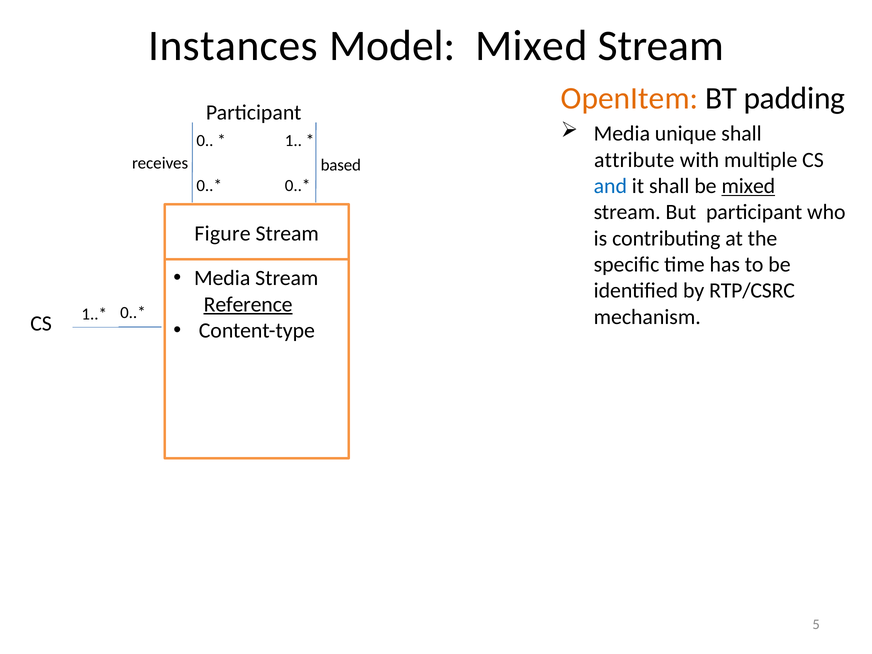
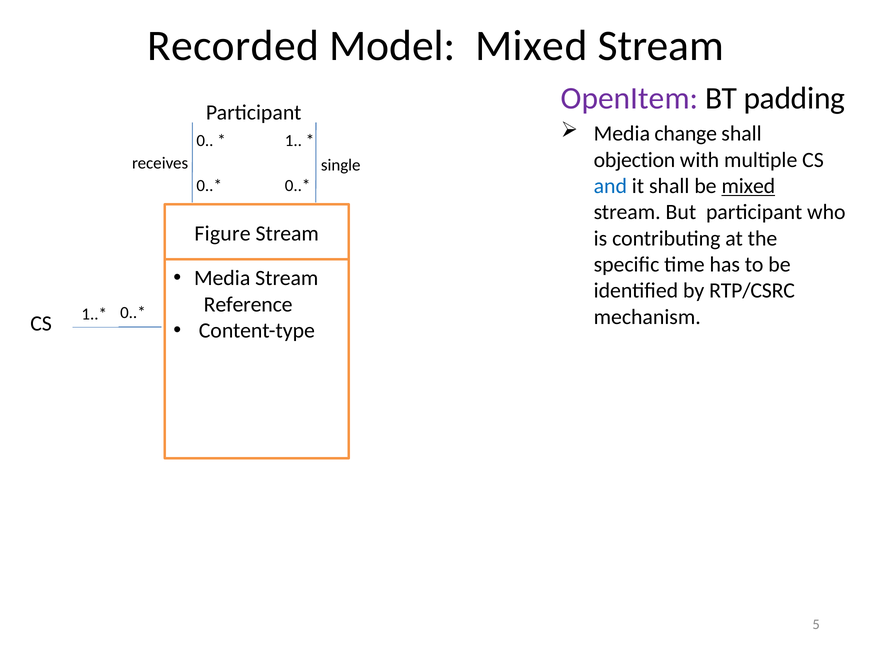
Instances: Instances -> Recorded (233, 46)
OpenItem colour: orange -> purple (630, 98)
unique: unique -> change (686, 134)
attribute: attribute -> objection (634, 160)
based: based -> single (341, 165)
Reference underline: present -> none (248, 304)
